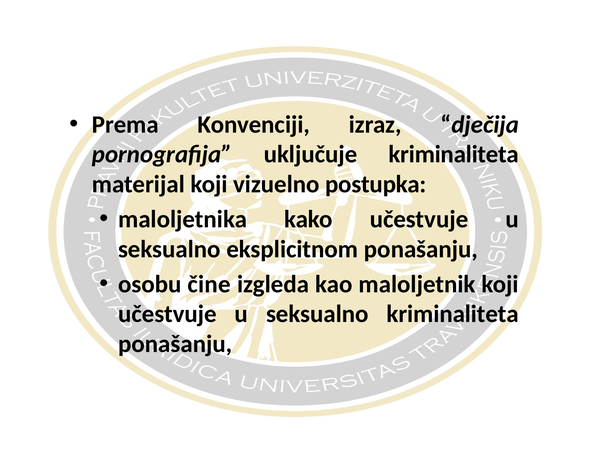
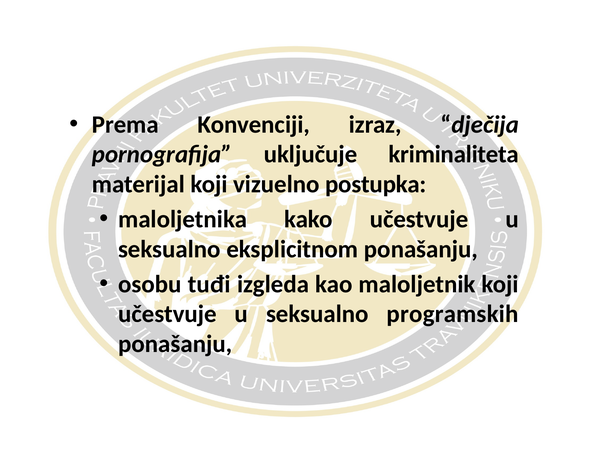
čine: čine -> tuđi (209, 284)
seksualno kriminaliteta: kriminaliteta -> programskih (453, 314)
